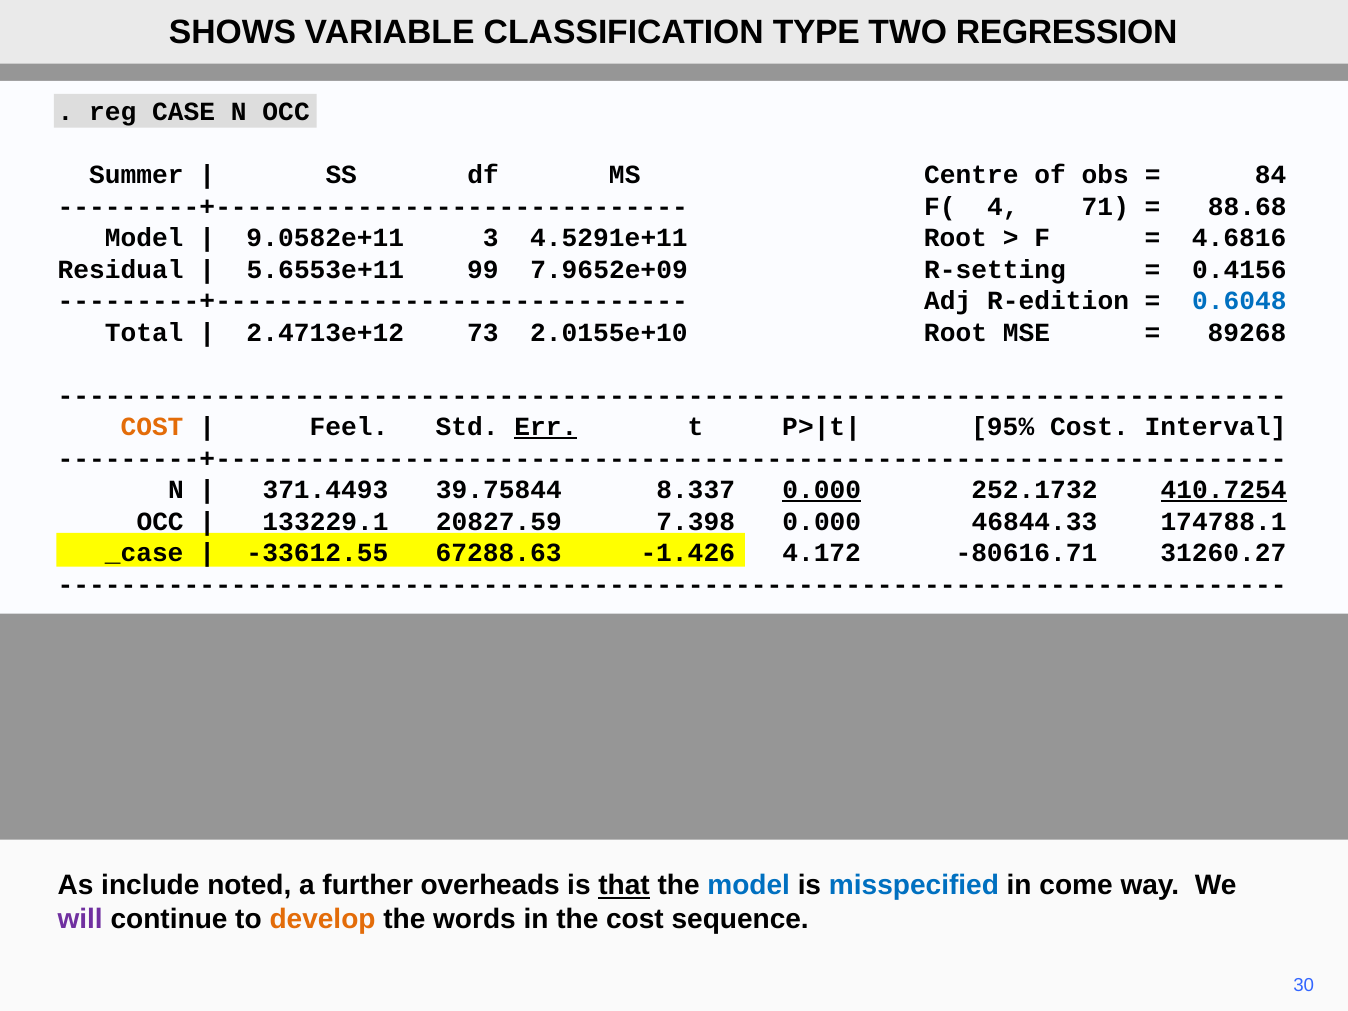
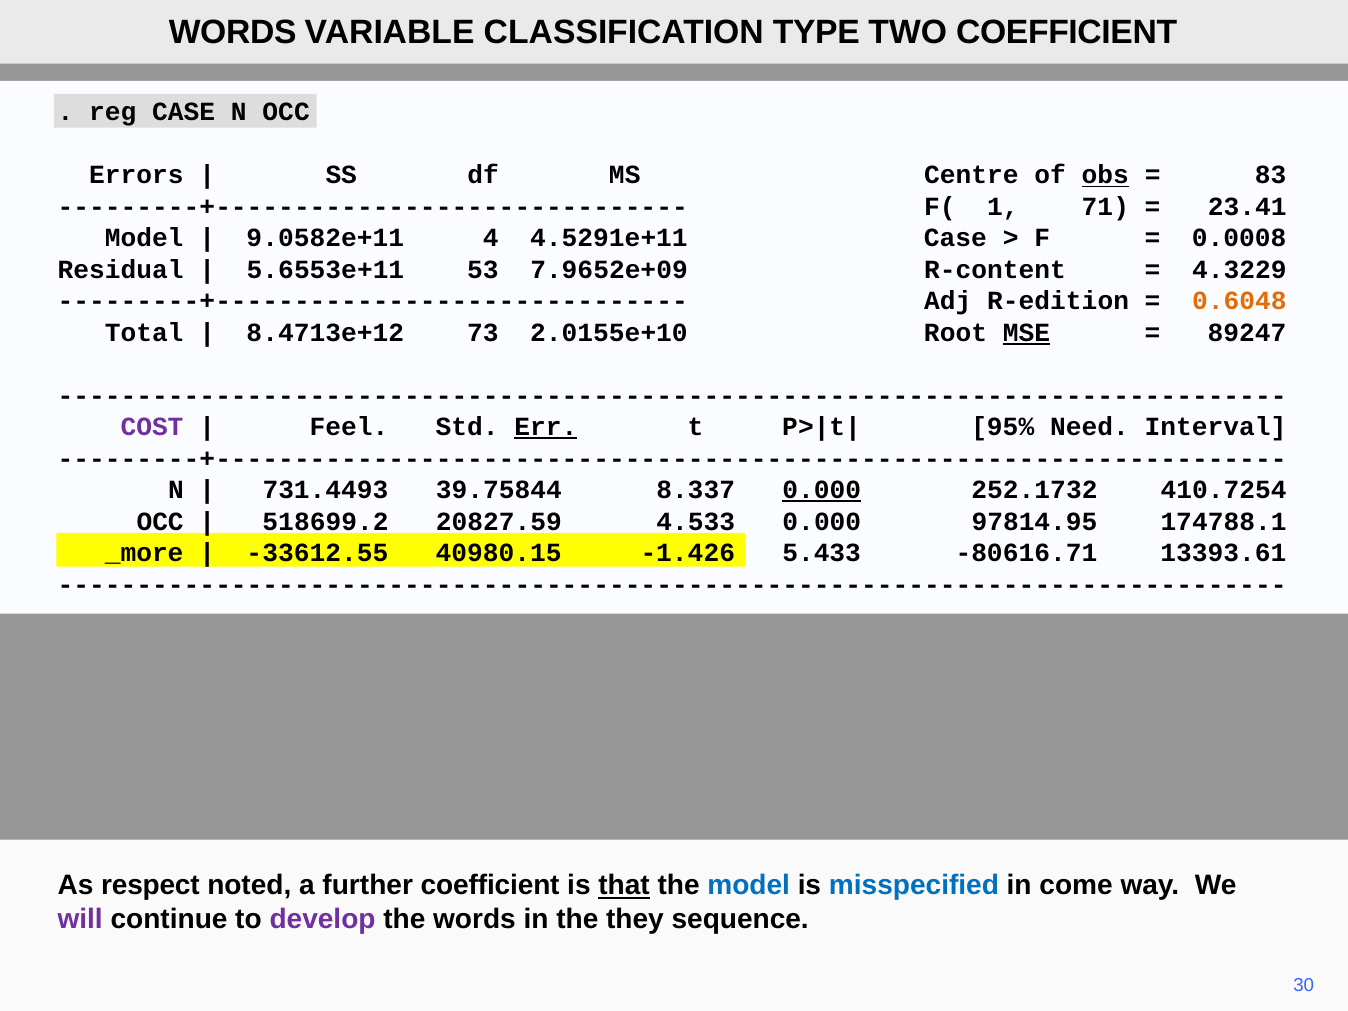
SHOWS: SHOWS -> WORDS (233, 33)
TWO REGRESSION: REGRESSION -> COEFFICIENT (1067, 33)
Summer: Summer -> Errors (136, 175)
obs underline: none -> present (1105, 175)
84: 84 -> 83 (1271, 175)
4: 4 -> 1 (1003, 207)
88.68: 88.68 -> 23.41 (1247, 207)
3: 3 -> 4 (491, 238)
4.5291e+11 Root: Root -> Case (955, 238)
4.6816: 4.6816 -> 0.0008 (1239, 238)
99: 99 -> 53 (483, 270)
R-setting: R-setting -> R-content (995, 270)
0.4156: 0.4156 -> 4.3229 (1239, 270)
0.6048 colour: blue -> orange (1239, 301)
2.4713e+12: 2.4713e+12 -> 8.4713e+12 (325, 333)
MSE underline: none -> present (1027, 333)
89268: 89268 -> 89247 (1247, 333)
COST colour: orange -> purple (152, 427)
95% Cost: Cost -> Need (1089, 427)
371.4493: 371.4493 -> 731.4493 (325, 490)
410.7254 underline: present -> none (1224, 490)
133229.1: 133229.1 -> 518699.2 (326, 521)
7.398: 7.398 -> 4.533 (696, 521)
46844.33: 46844.33 -> 97814.95 (1034, 521)
_case: _case -> _more (144, 553)
67288.63: 67288.63 -> 40980.15 (499, 553)
4.172: 4.172 -> 5.433 (822, 553)
31260.27: 31260.27 -> 13393.61 (1223, 553)
include: include -> respect (150, 886)
further overheads: overheads -> coefficient (490, 886)
develop colour: orange -> purple (323, 919)
the cost: cost -> they (635, 919)
